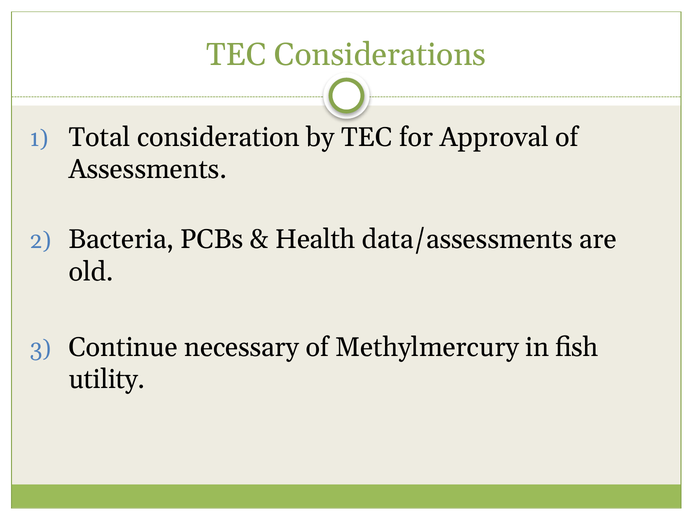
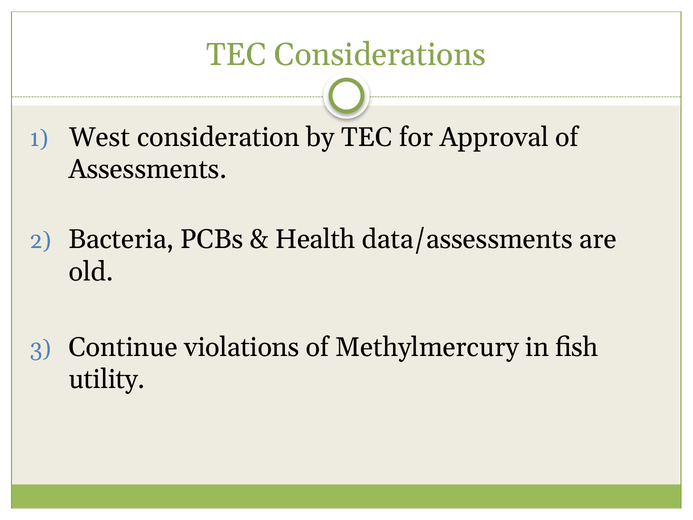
Total: Total -> West (100, 137)
necessary: necessary -> violations (242, 347)
